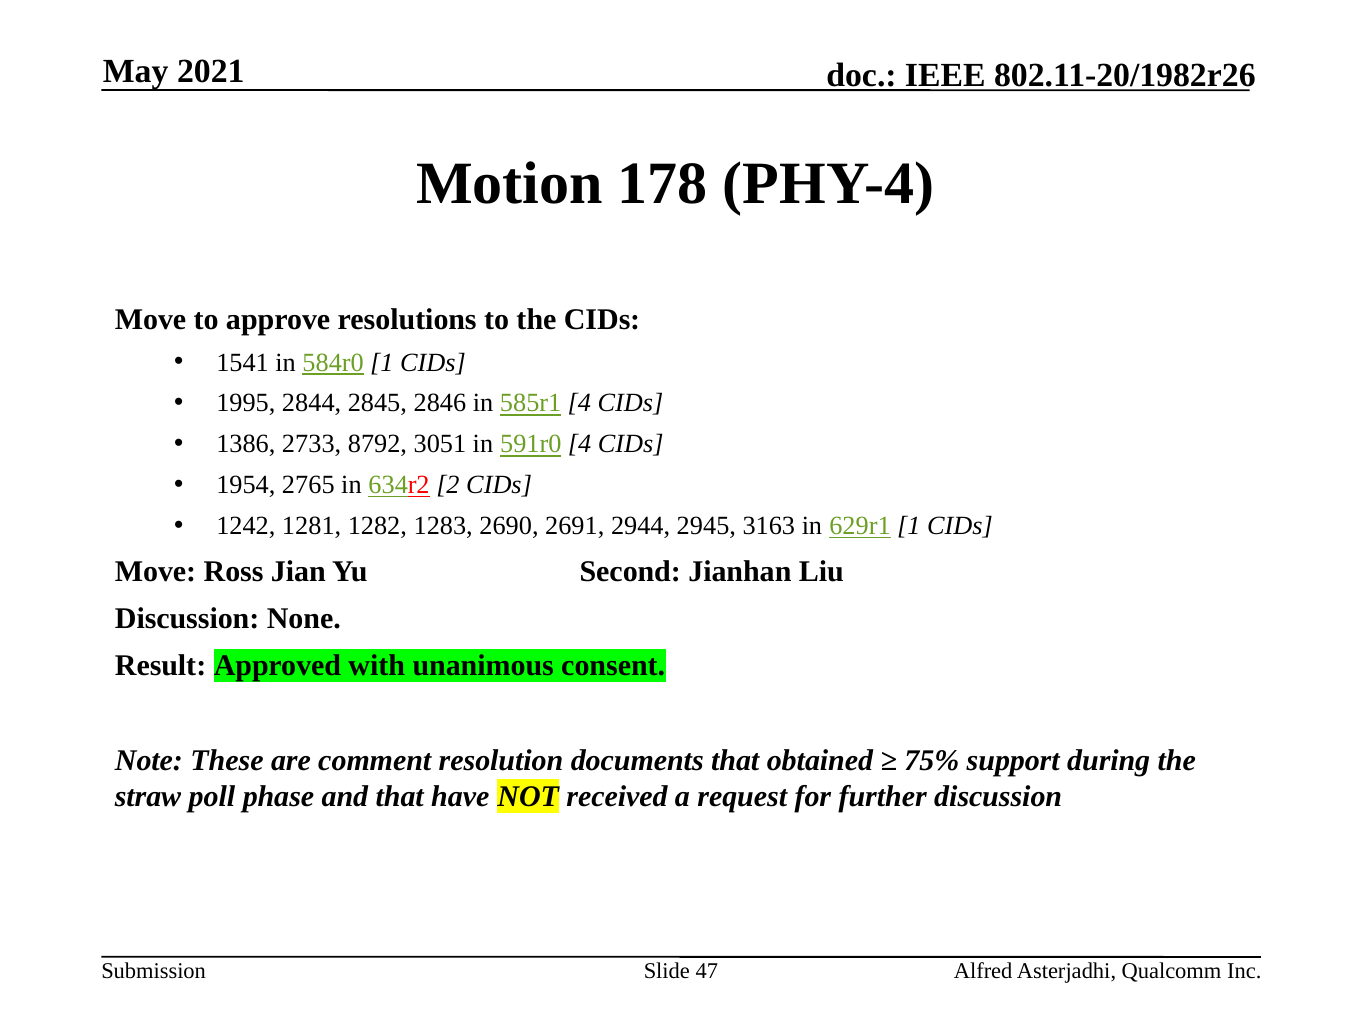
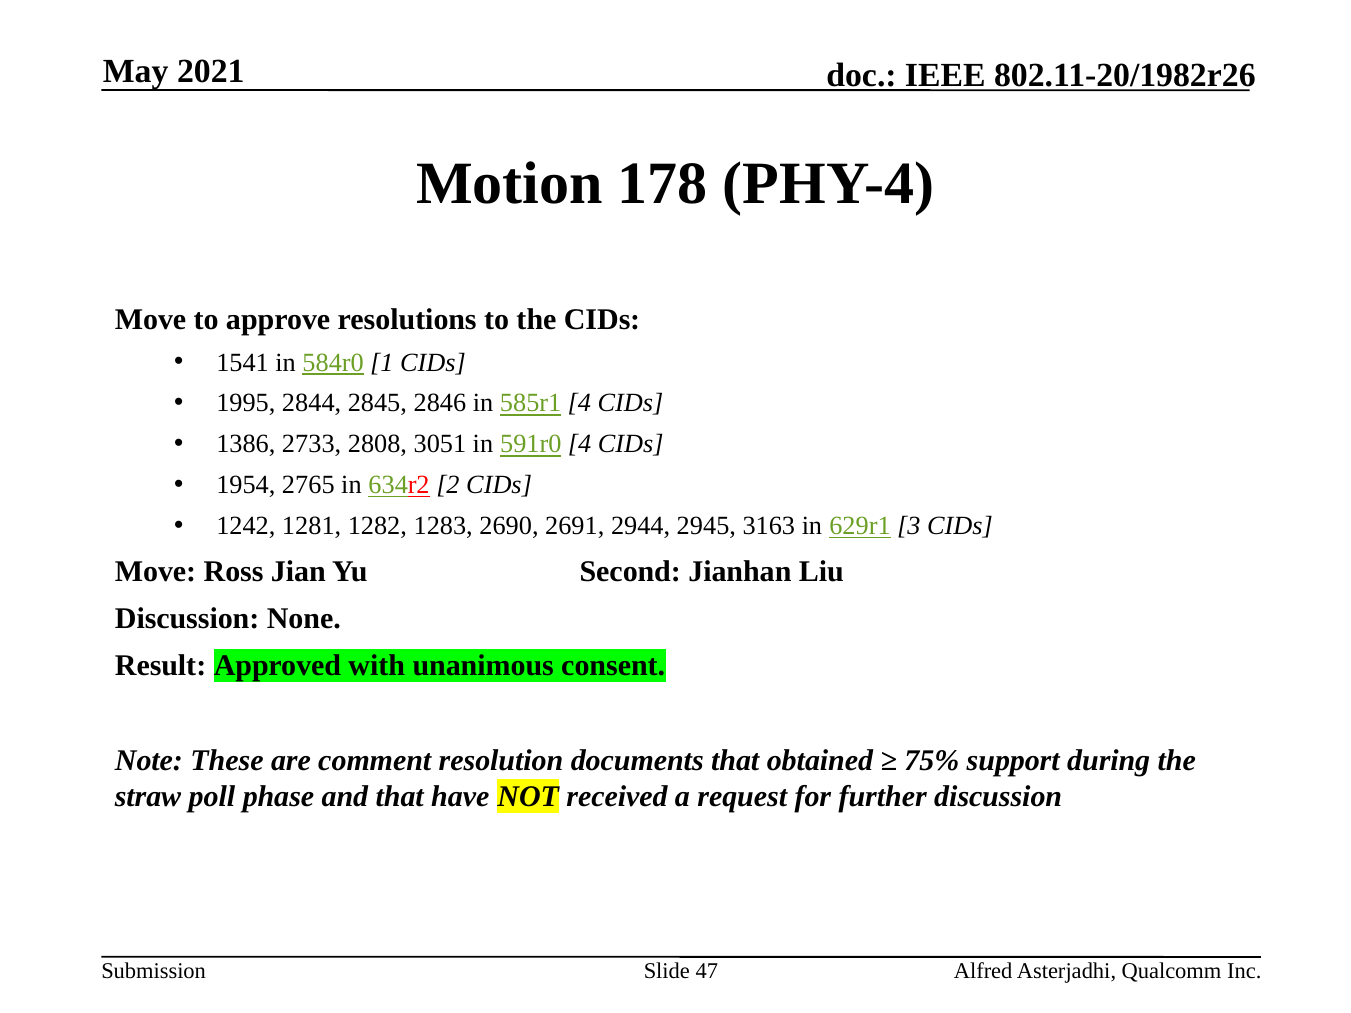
8792: 8792 -> 2808 (377, 444)
629r1 1: 1 -> 3 (909, 526)
